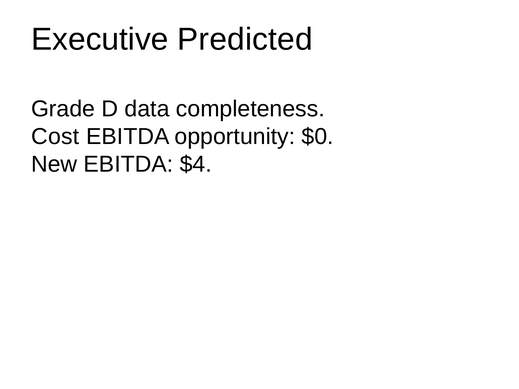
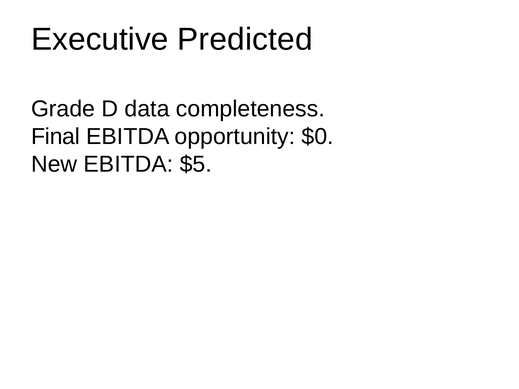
Cost: Cost -> Final (56, 137)
$4: $4 -> $5 (196, 164)
